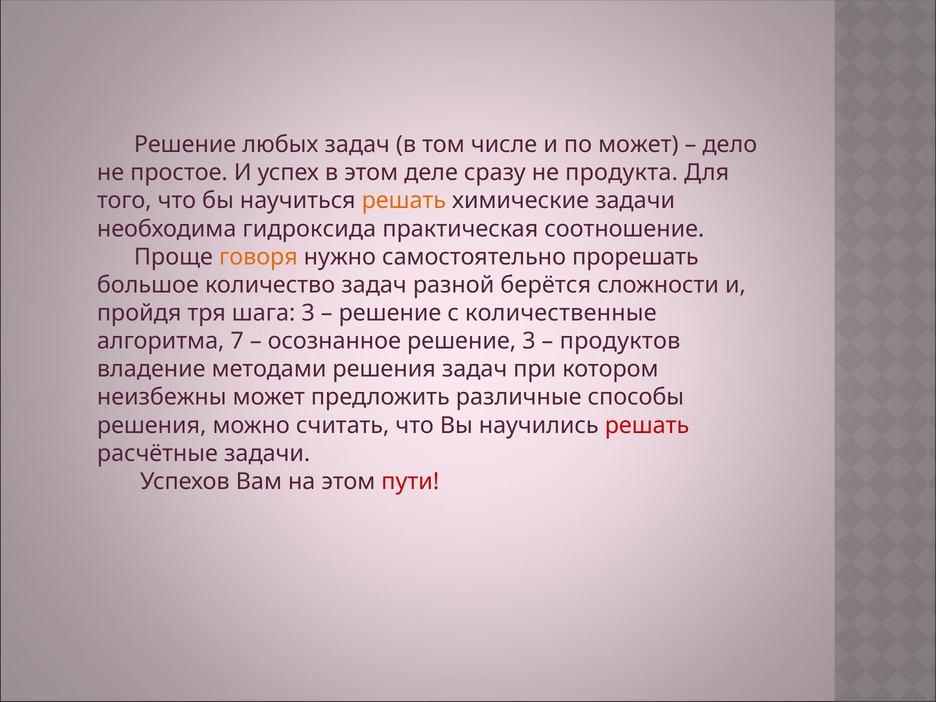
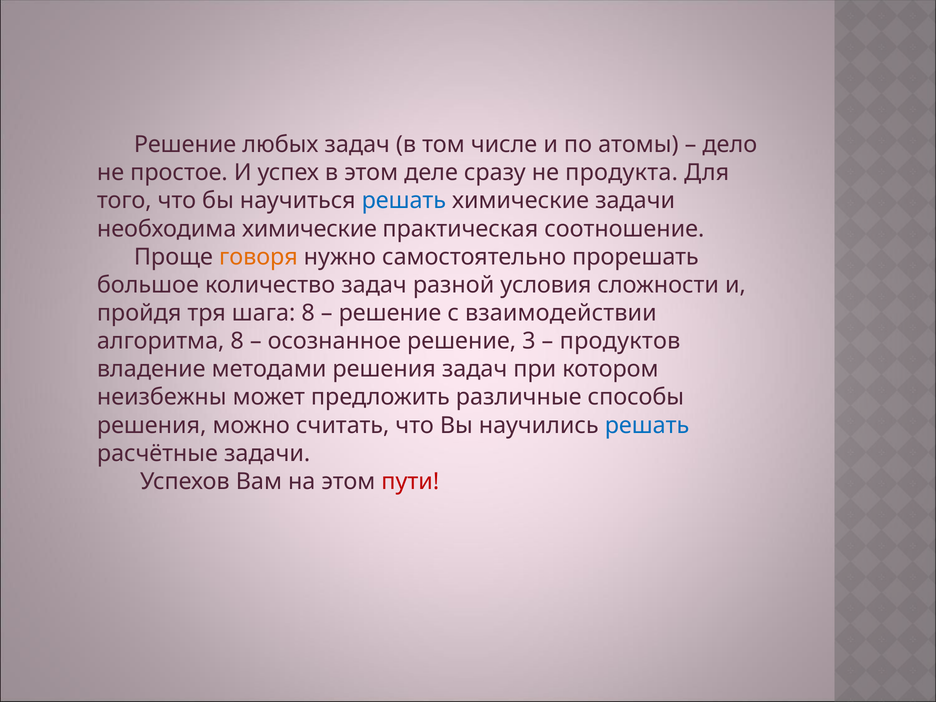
по может: может -> атомы (638, 145)
решать colour: orange -> blue (404, 201)
необходима гидроксида: гидроксида -> химические (310, 229)
берётся: берётся -> условия (546, 285)
шага 3: 3 -> 8 (308, 313)
количественные: количественные -> взаимодействии (561, 313)
алгоритма 7: 7 -> 8 (237, 341)
решать colour: red -> blue (647, 425)
